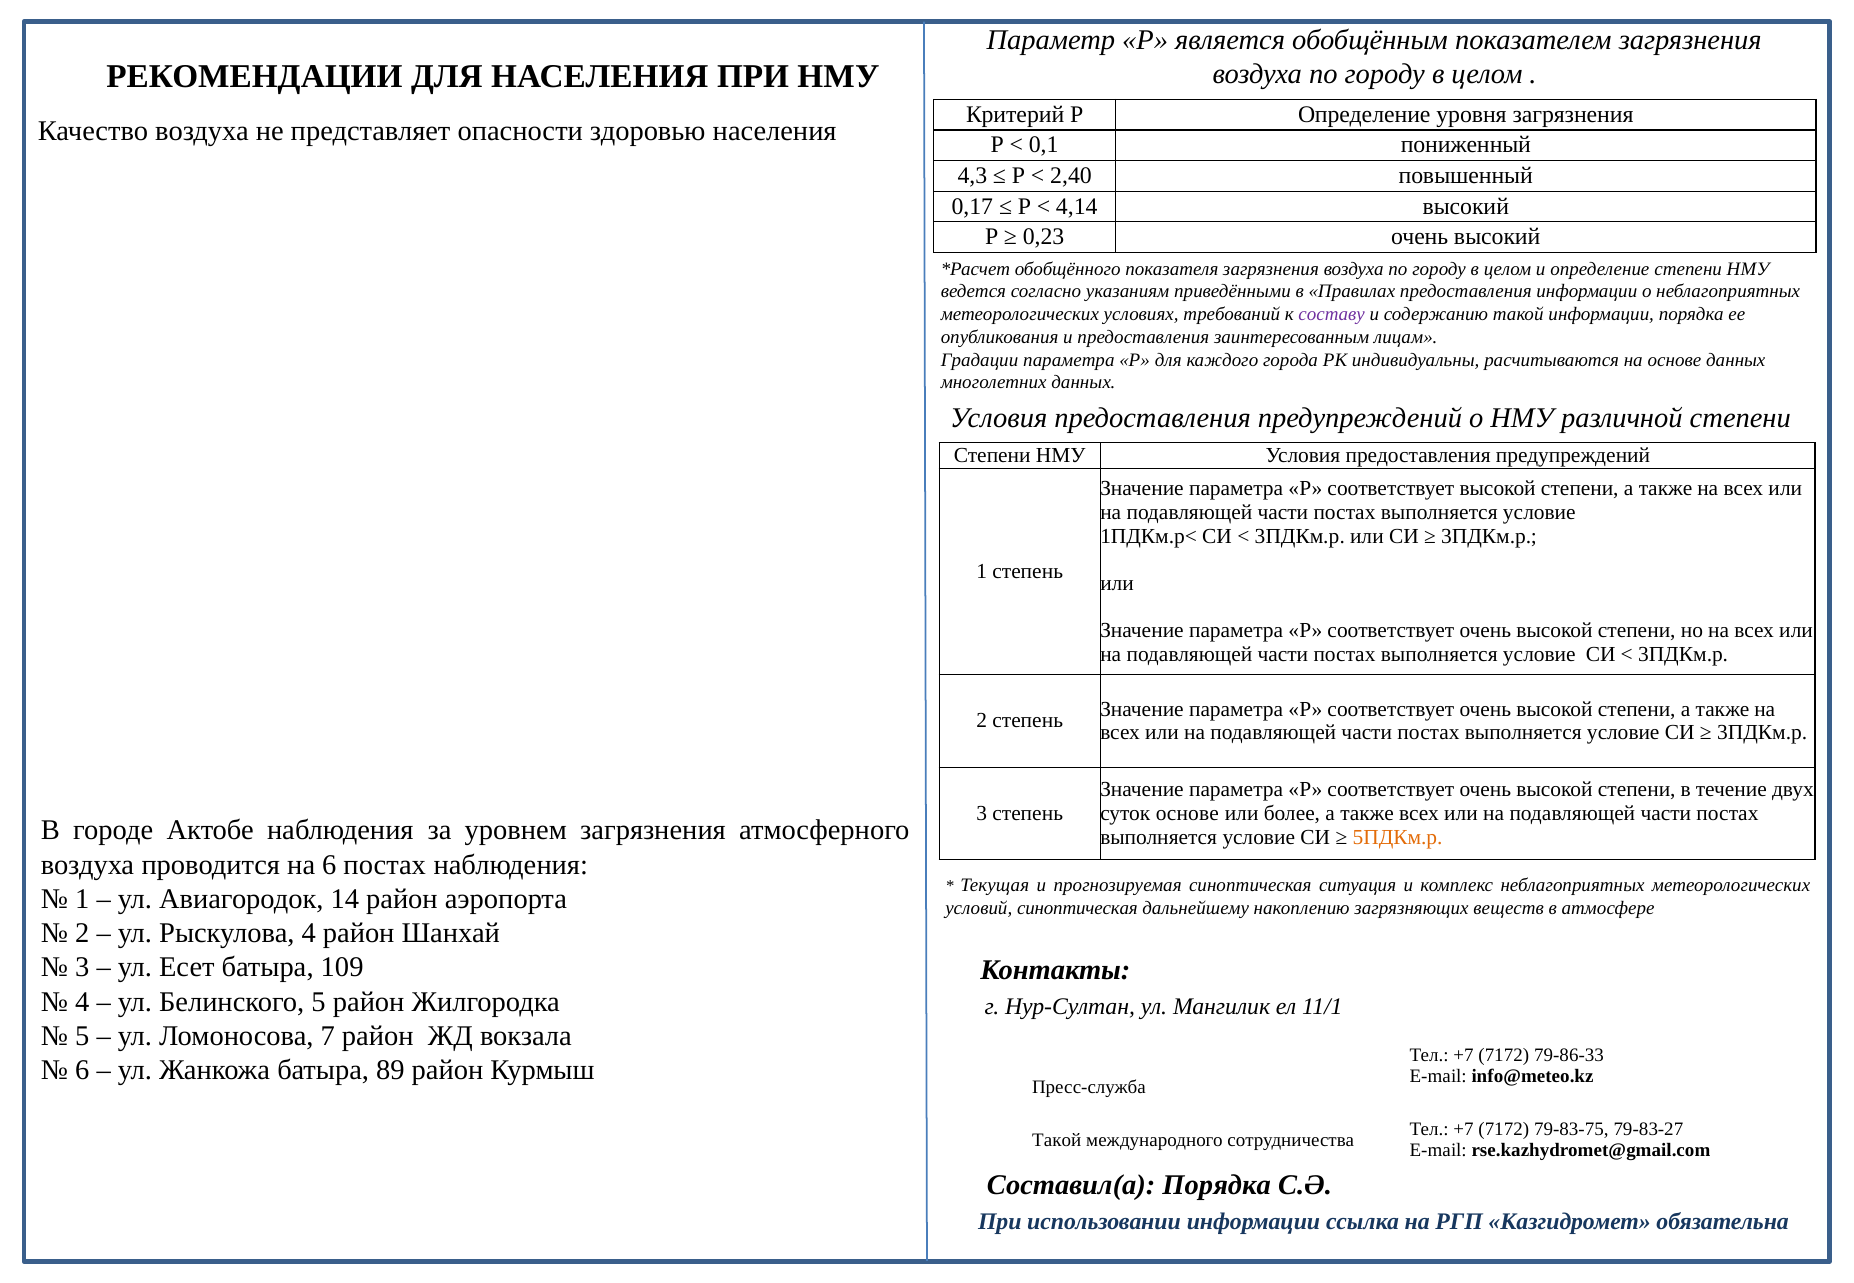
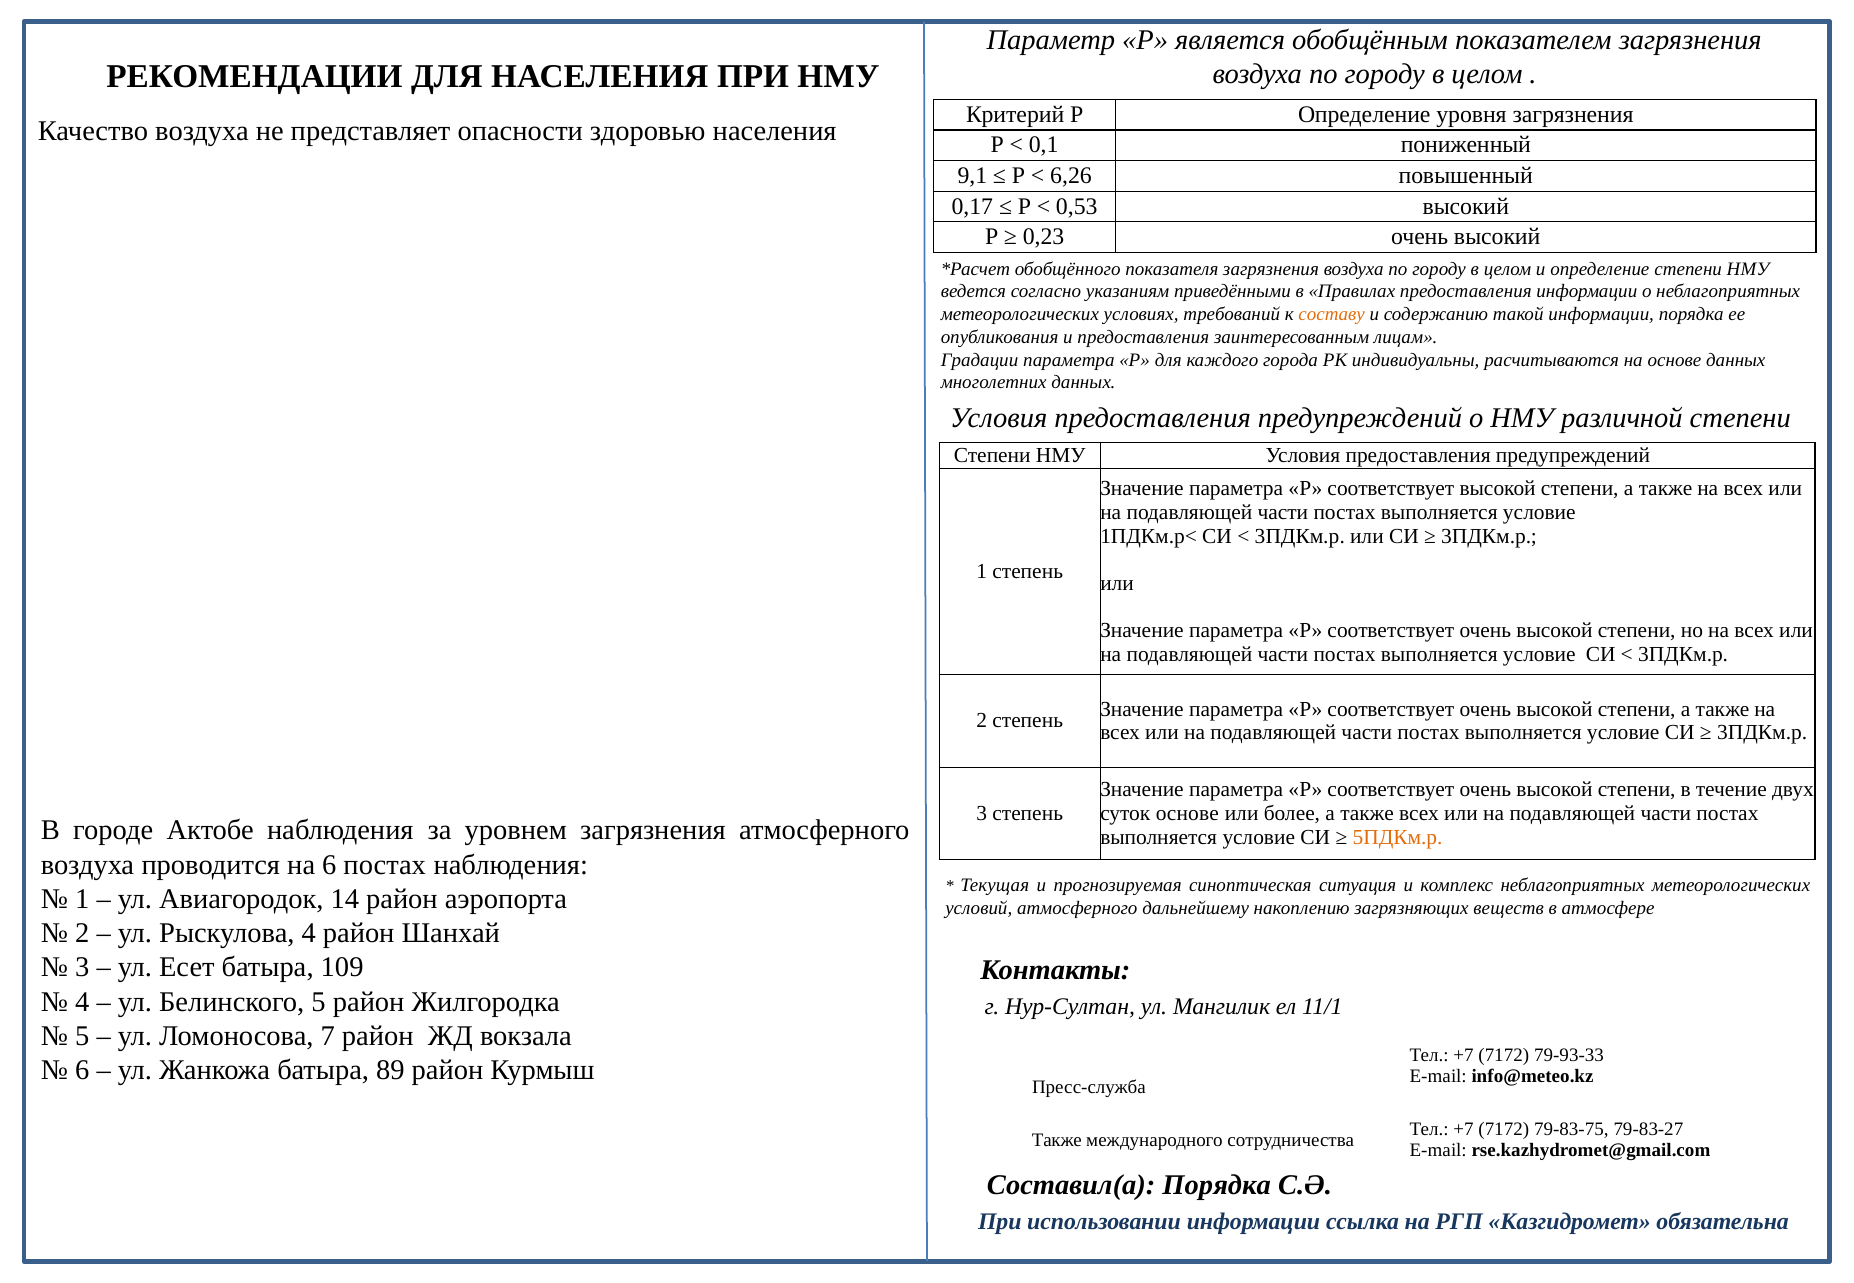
4,3: 4,3 -> 9,1 (972, 176)
2,40: 2,40 -> 6,26 (1071, 176)
4,14: 4,14 -> 0,53 (1077, 206)
составу colour: purple -> orange (1332, 315)
условий синоптическая: синоптическая -> атмосферного (1077, 908)
79-86-33: 79-86-33 -> 79-93-33 (1569, 1056)
Такой: Такой -> Также (1057, 1140)
